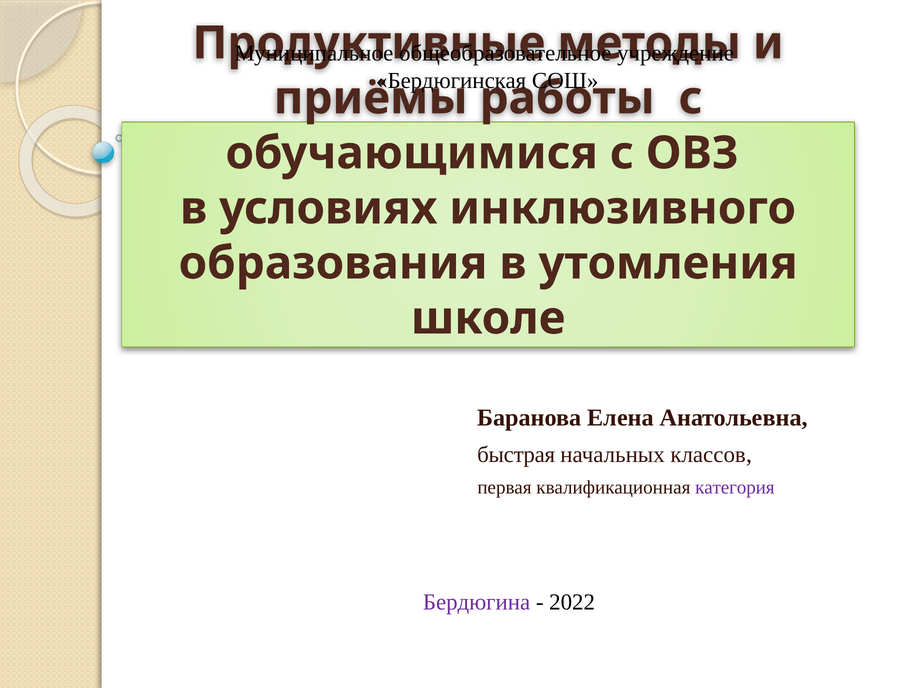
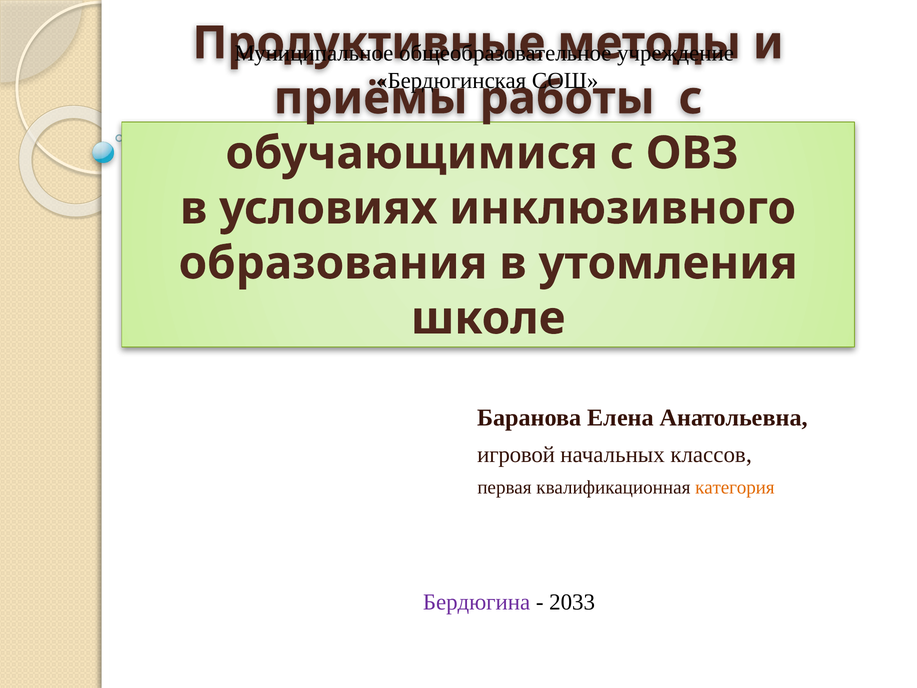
быстрая: быстрая -> игровой (516, 455)
категория colour: purple -> orange (735, 487)
2022: 2022 -> 2033 (572, 602)
